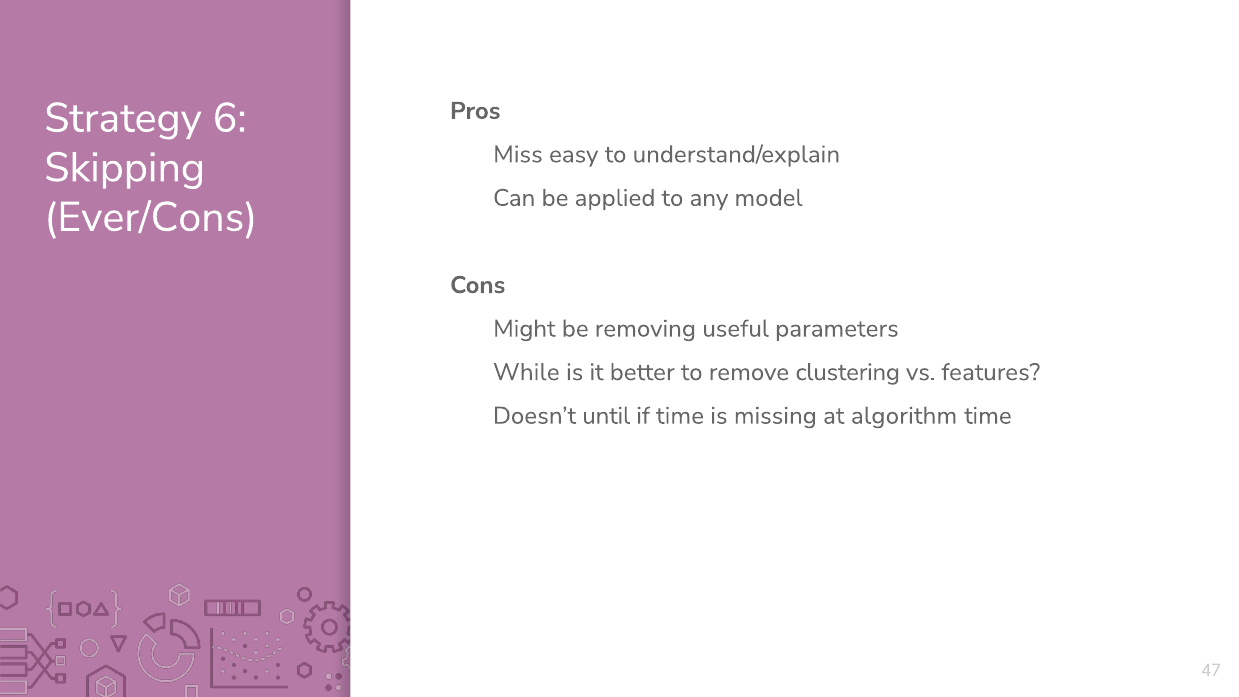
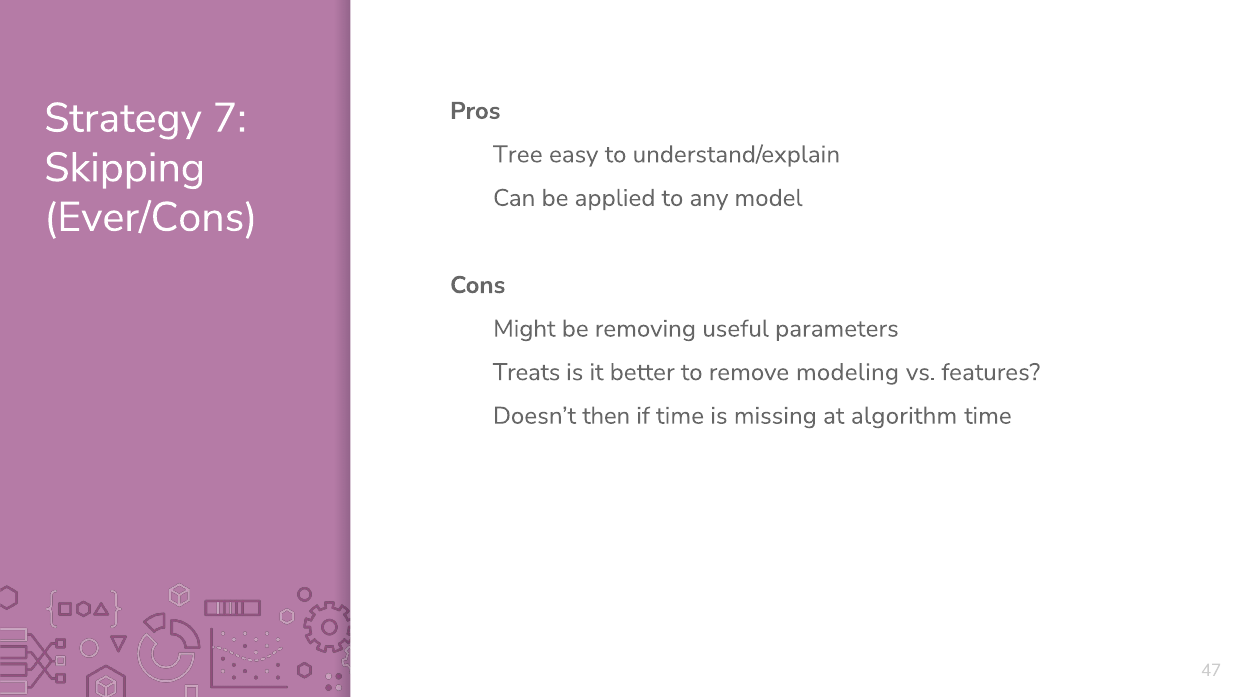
6: 6 -> 7 (230, 118)
Miss: Miss -> Tree (518, 154)
While: While -> Treats (527, 372)
clustering: clustering -> modeling (848, 372)
until: until -> then (606, 416)
